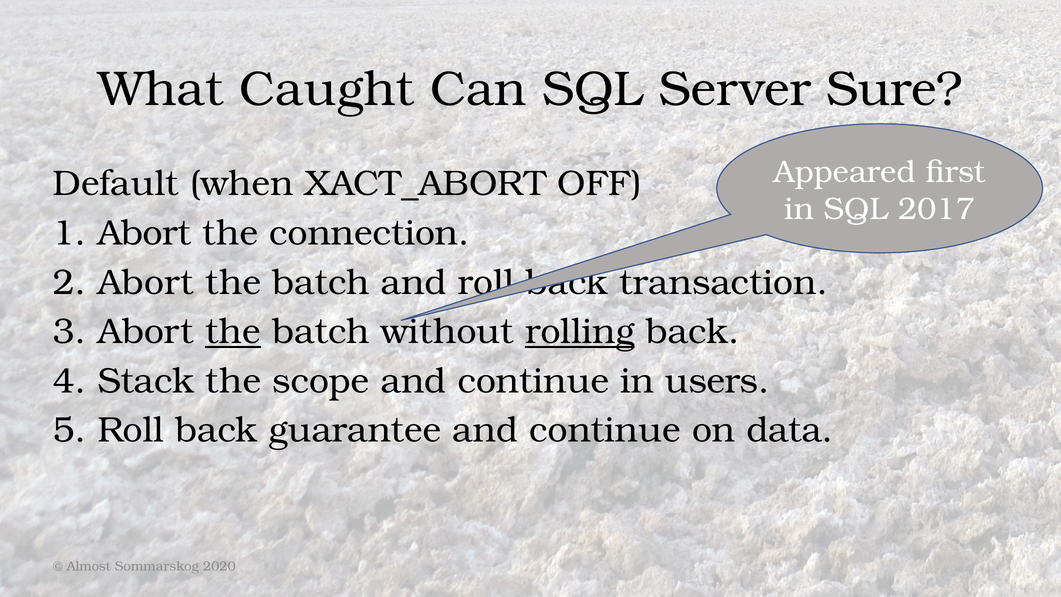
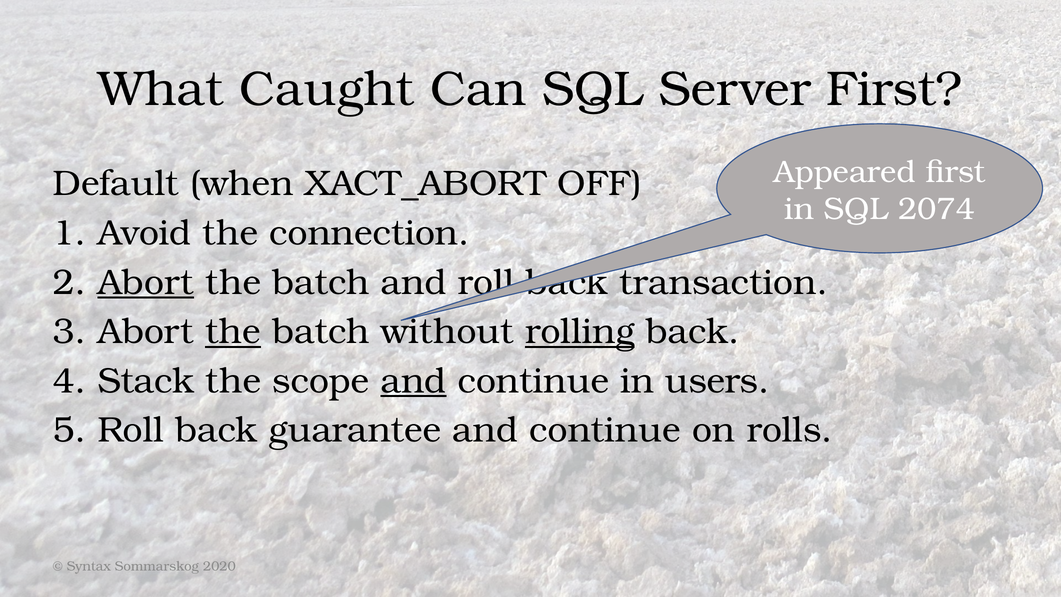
Server Sure: Sure -> First (894, 89)
2017: 2017 -> 2074 (936, 209)
Abort: Abort -> Avoid (144, 233)
Abort underline: none -> present (146, 282)
and underline: none -> present (413, 381)
data: data -> rolls (790, 430)
Almost: Almost -> Syntax (89, 566)
